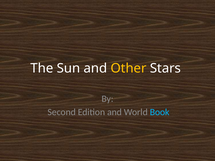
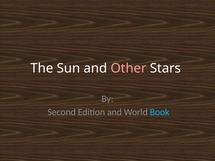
Other colour: yellow -> pink (128, 68)
